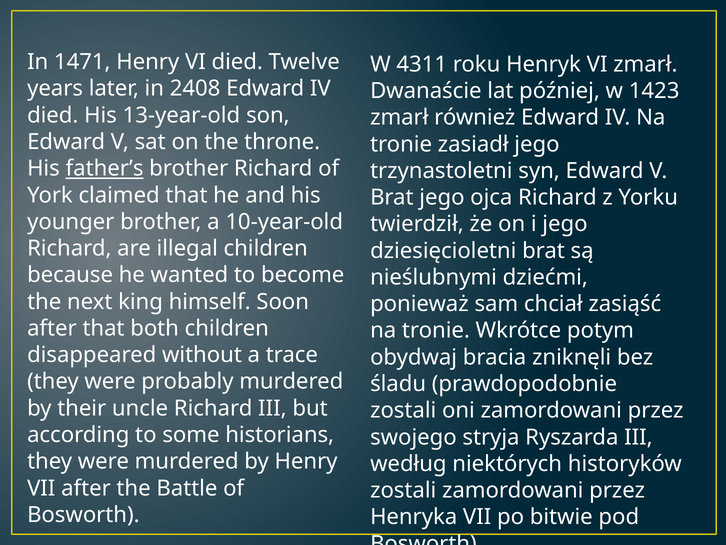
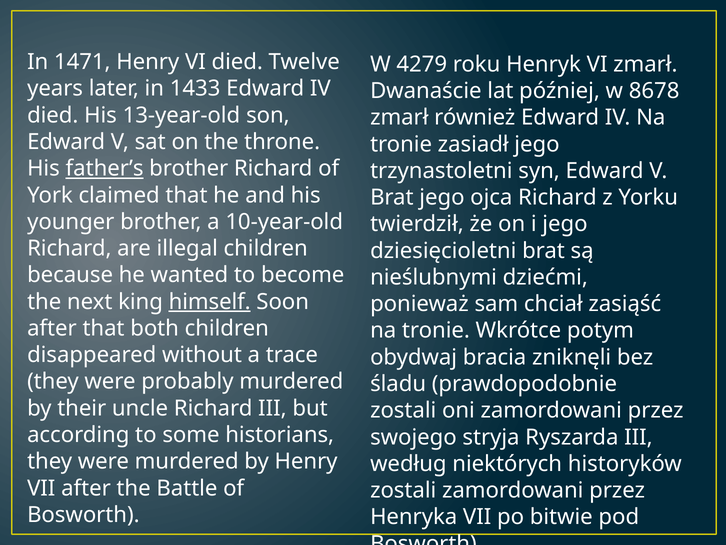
4311: 4311 -> 4279 (422, 64)
2408: 2408 -> 1433 (195, 89)
1423: 1423 -> 8678 (654, 91)
himself underline: none -> present (210, 301)
